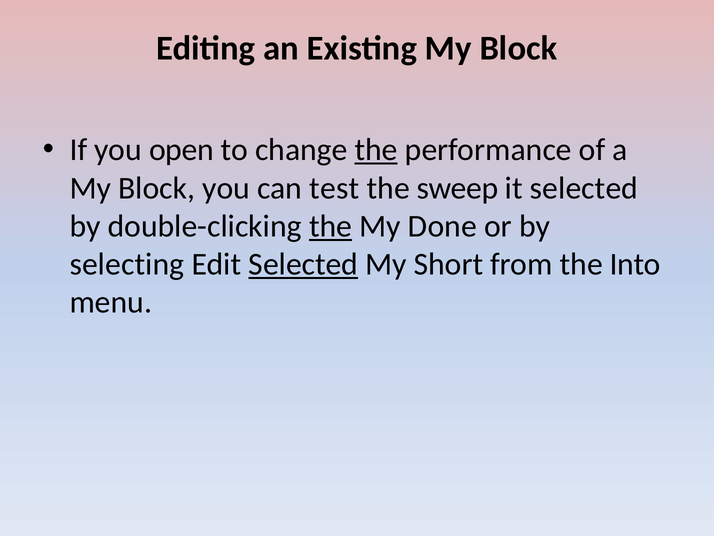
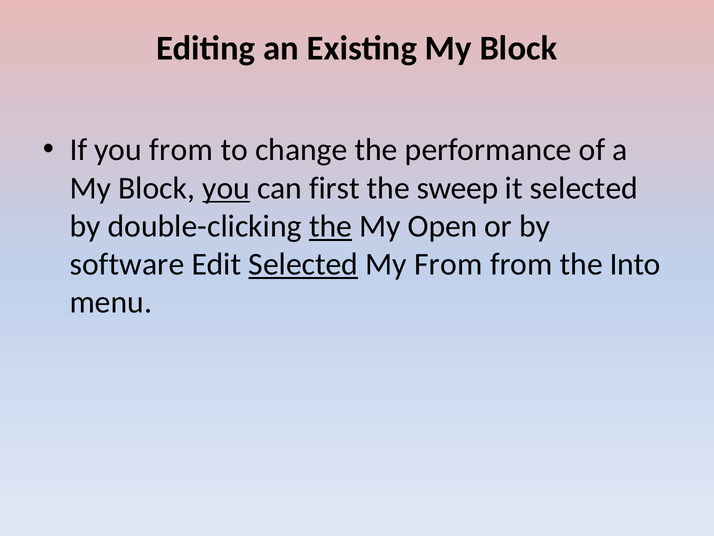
you open: open -> from (181, 150)
the underline: present -> none (376, 150)
you underline: none -> present (226, 188)
test: test -> first (334, 188)
Done: Done -> Open (443, 226)
selecting: selecting -> software (127, 264)
My Short: Short -> From (448, 264)
